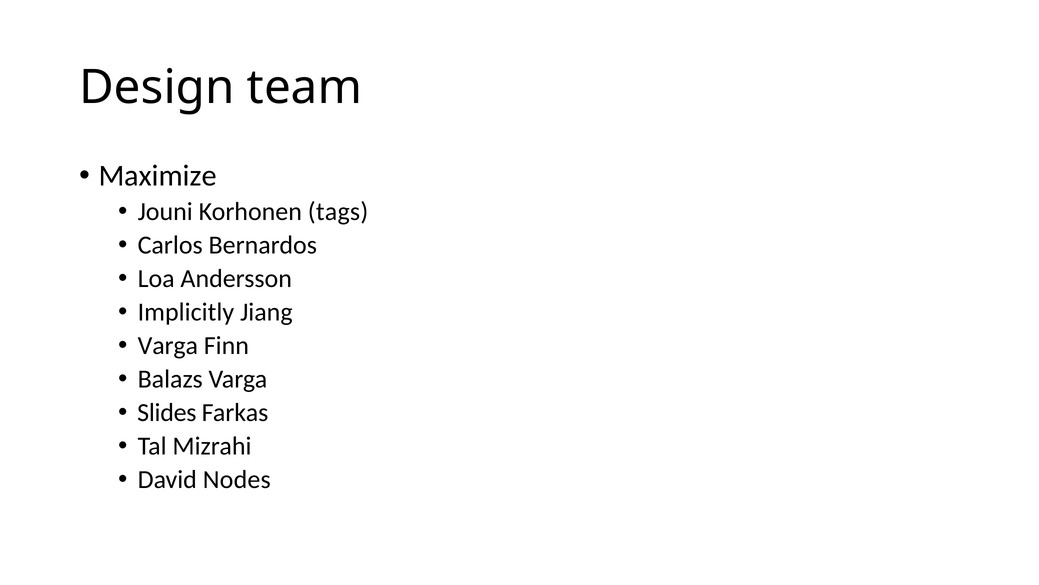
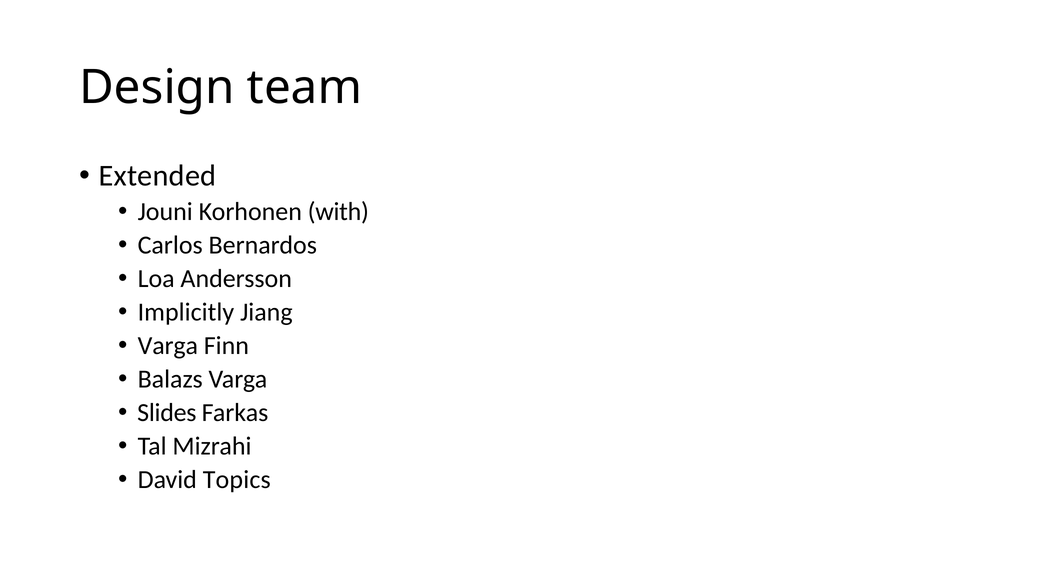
Maximize: Maximize -> Extended (157, 176)
tags: tags -> with (338, 211)
Nodes: Nodes -> Topics (237, 479)
